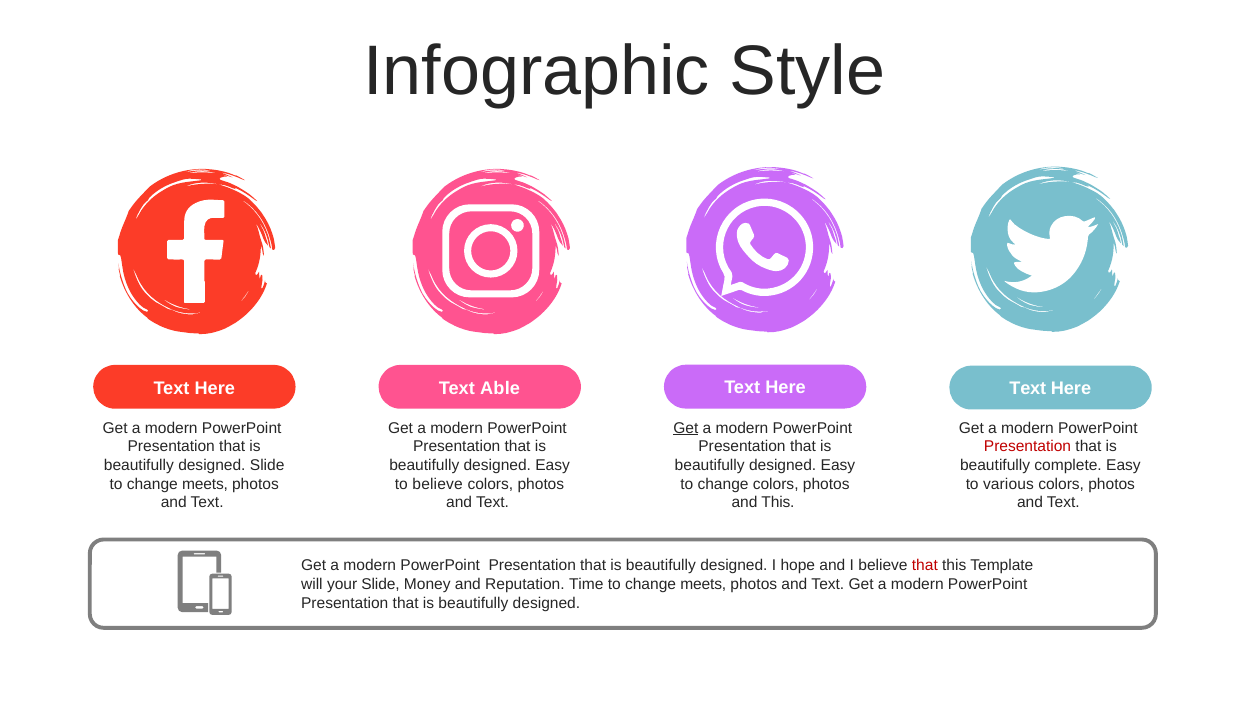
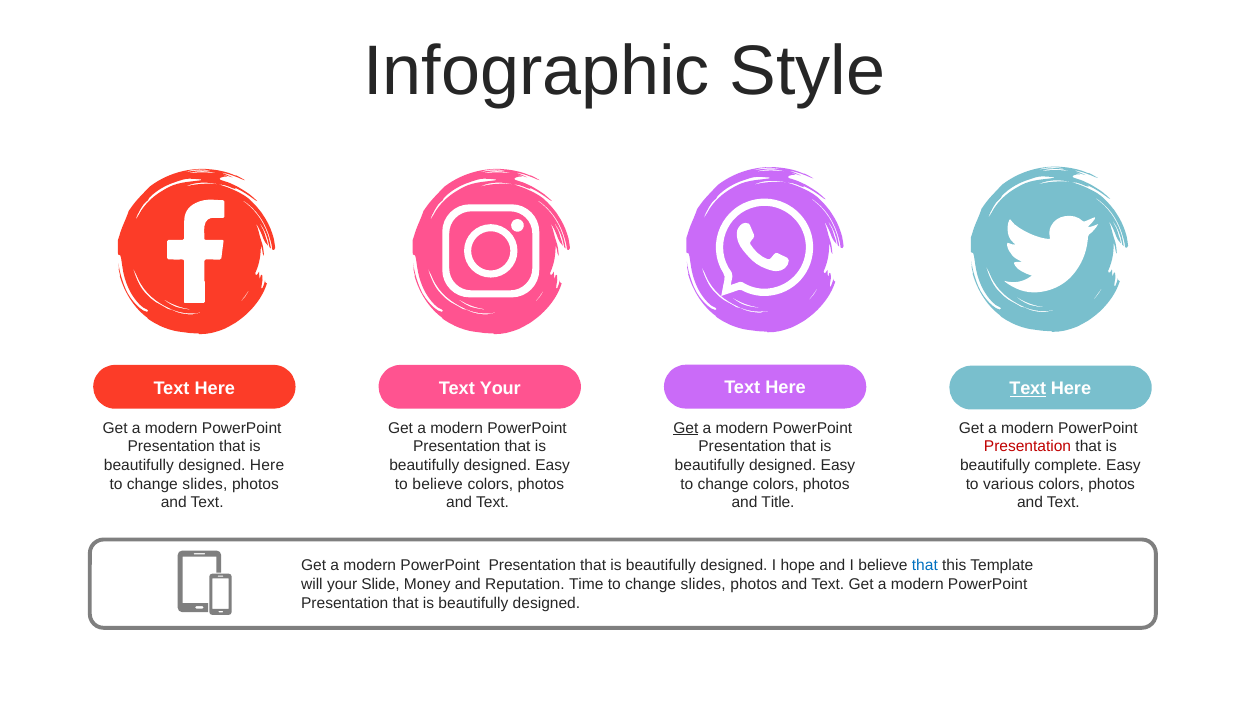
Text Able: Able -> Your (500, 388)
Text underline: none -> present (1028, 389)
designed Slide: Slide -> Here (267, 465)
meets: meets -> slides (205, 484)
and This: This -> Title (778, 503)
that colour: red -> blue (925, 566)
meets: meets -> slides (703, 584)
